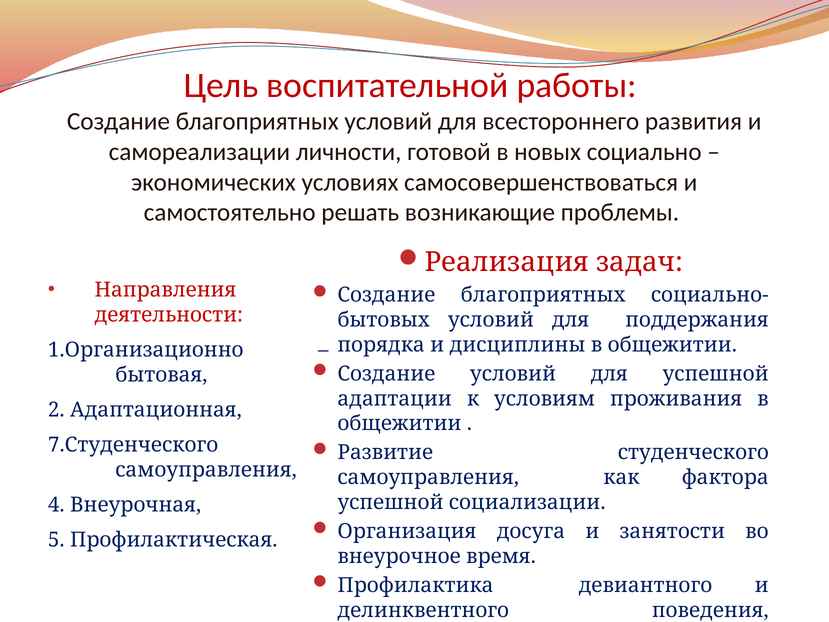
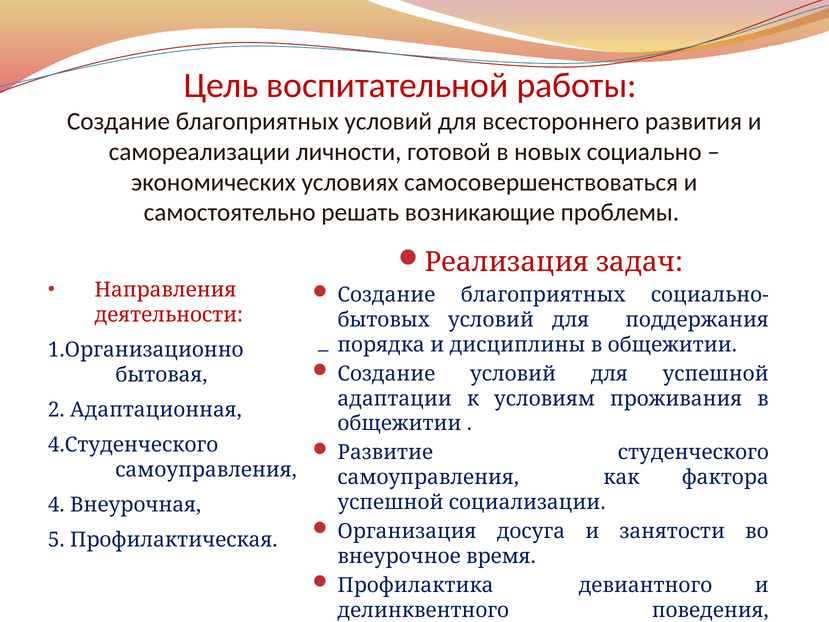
7.Студенческого: 7.Студенческого -> 4.Студенческого (133, 445)
